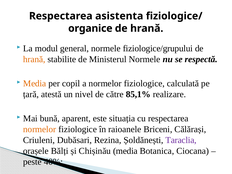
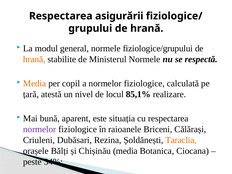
asistenta: asistenta -> asigurării (119, 16)
organice: organice -> grupului (90, 28)
către: către -> locul (115, 94)
normelor colour: orange -> purple (40, 129)
Taraclia colour: purple -> orange (181, 140)
40%: 40% -> 34% (53, 162)
